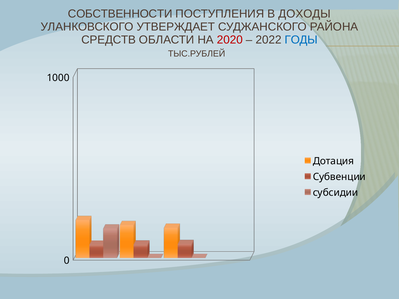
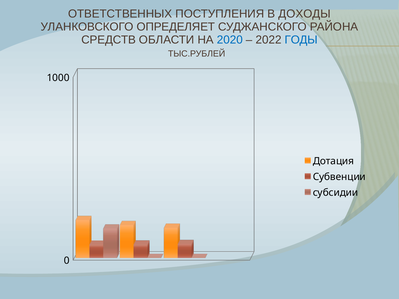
СОБСТВЕННОСТИ: СОБСТВЕННОСТИ -> ОТВЕТСТВЕННЫХ (120, 14)
УТВЕРЖДАЕТ: УТВЕРЖДАЕТ -> ОПРЕДЕЛЯЕТ (176, 27)
2020 colour: red -> blue (230, 40)
